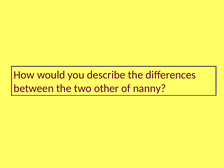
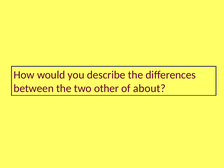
nanny: nanny -> about (149, 88)
